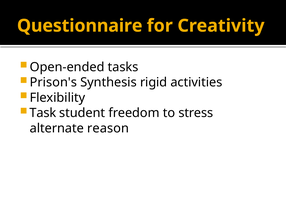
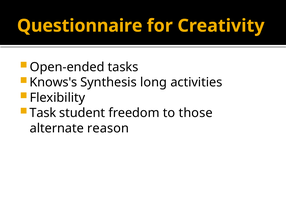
Prison's: Prison's -> Knows's (53, 82)
rigid: rigid -> long (154, 82)
stress: stress -> those (196, 113)
